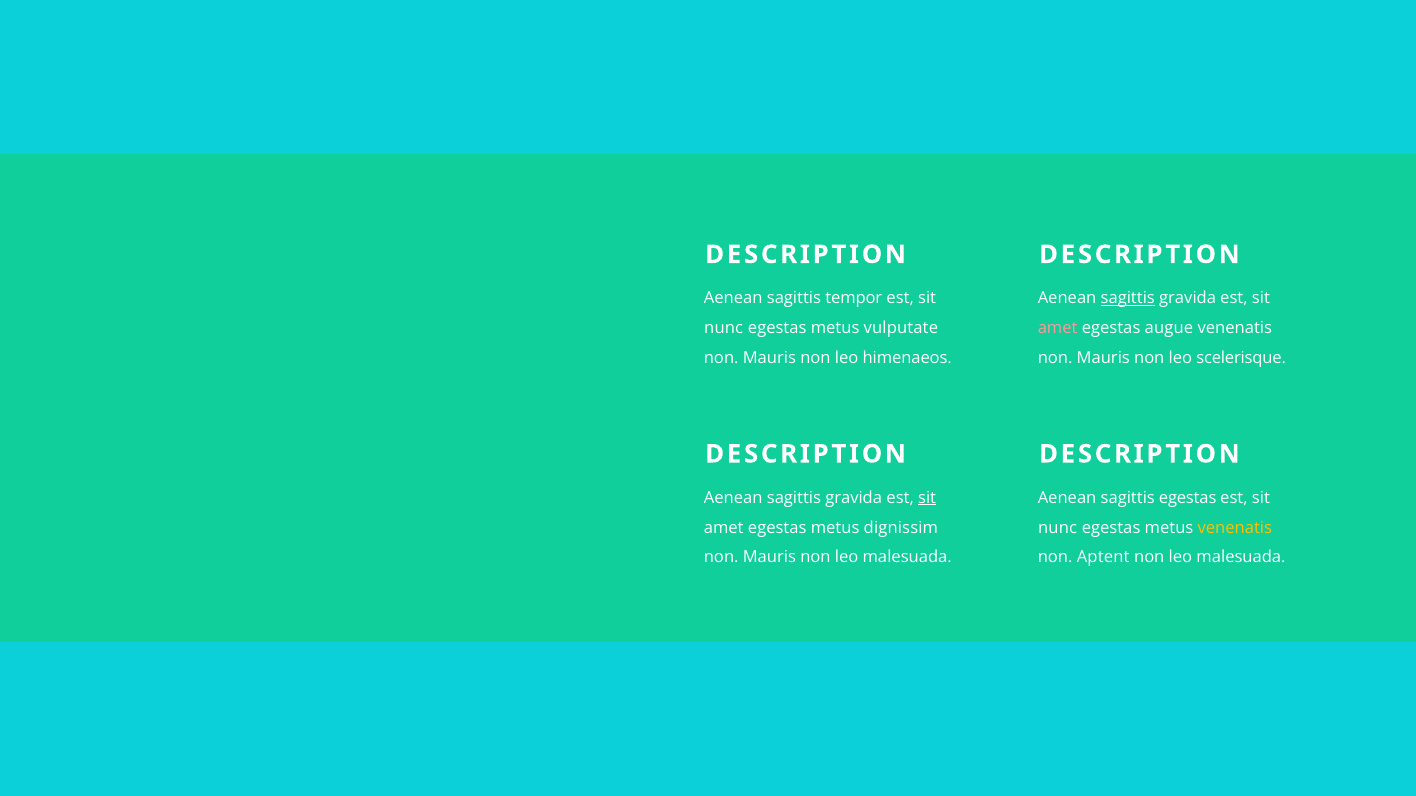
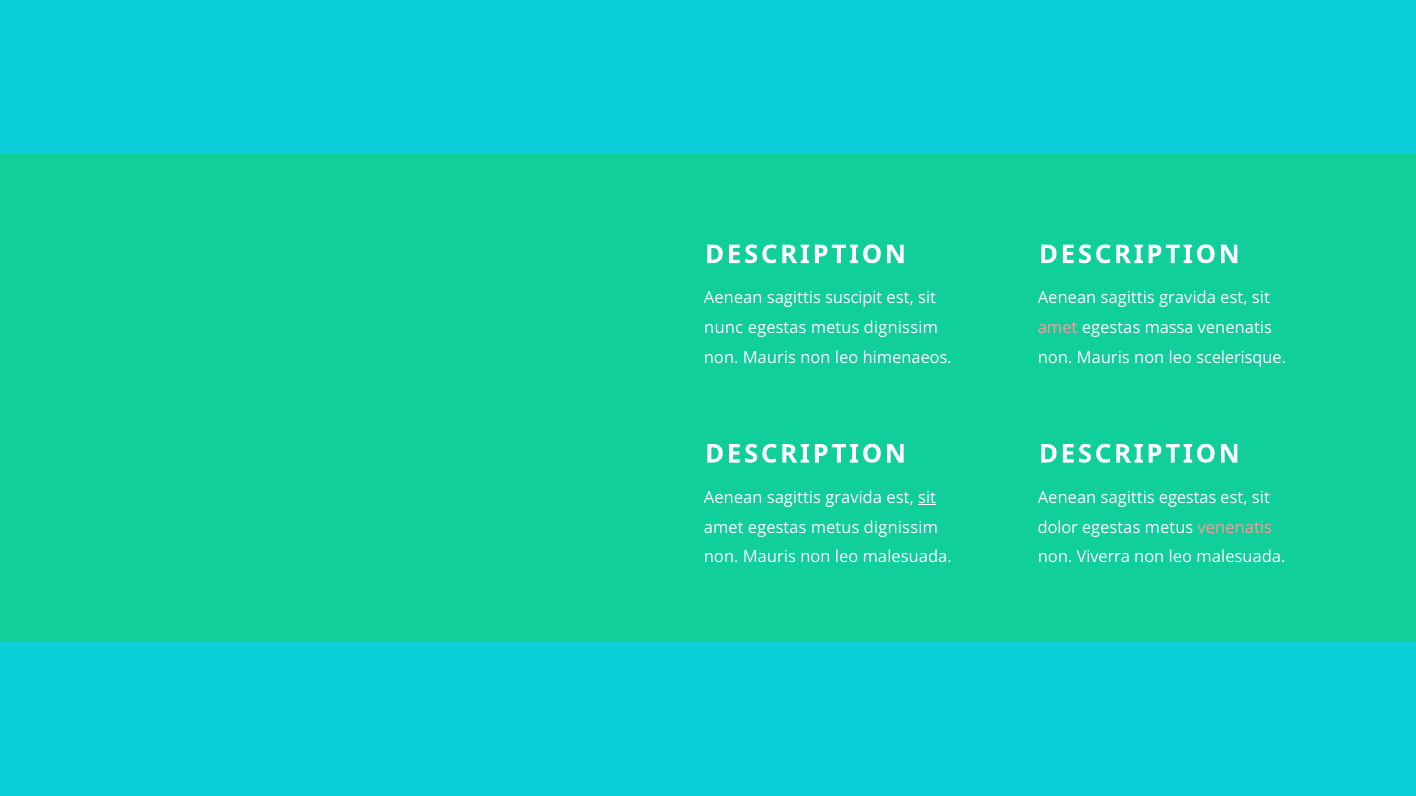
tempor: tempor -> suscipit (854, 299)
sagittis underline: present -> none (1128, 299)
vulputate: vulputate -> dignissim (901, 328)
augue: augue -> massa (1169, 328)
nunc: nunc -> dolor (1058, 528)
venenatis colour: yellow -> pink (1235, 528)
Aptent: Aptent -> Viverra (1103, 558)
